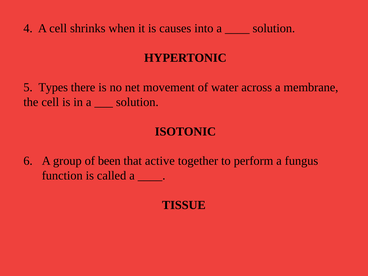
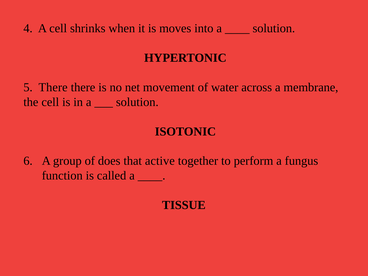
causes: causes -> moves (175, 28)
5 Types: Types -> There (53, 87)
been: been -> does (109, 161)
